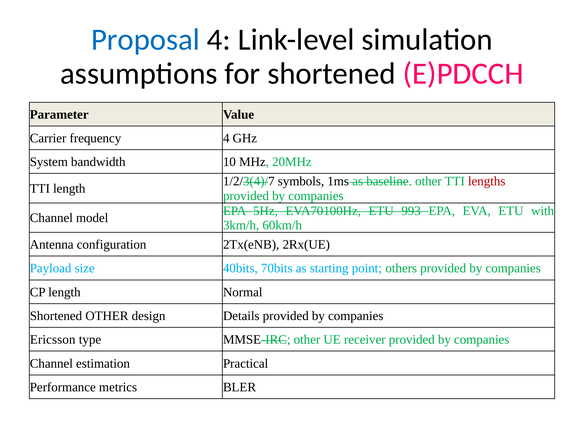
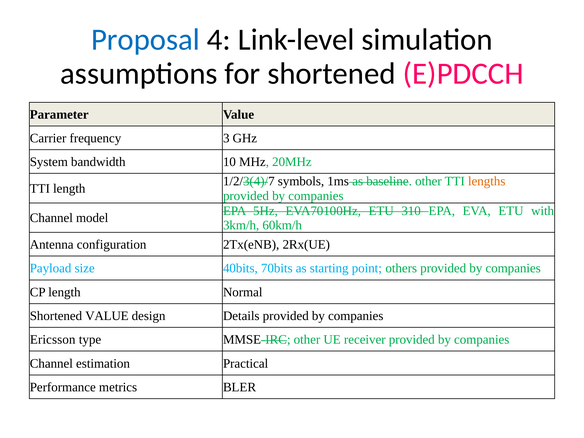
frequency 4: 4 -> 3 (226, 138)
lengths colour: red -> orange (487, 181)
993: 993 -> 310 (411, 211)
Shortened OTHER: OTHER -> VALUE (107, 316)
